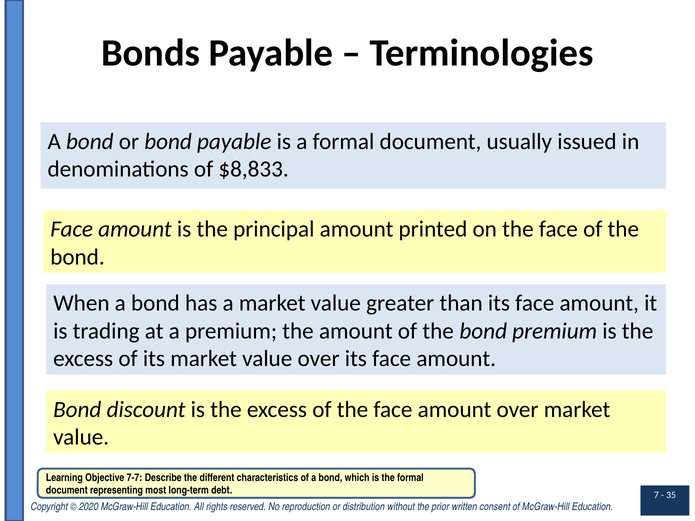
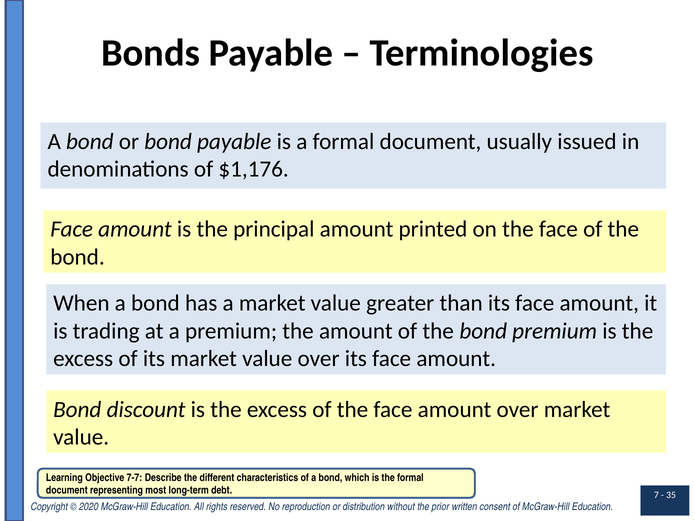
$8,833: $8,833 -> $1,176 (254, 169)
